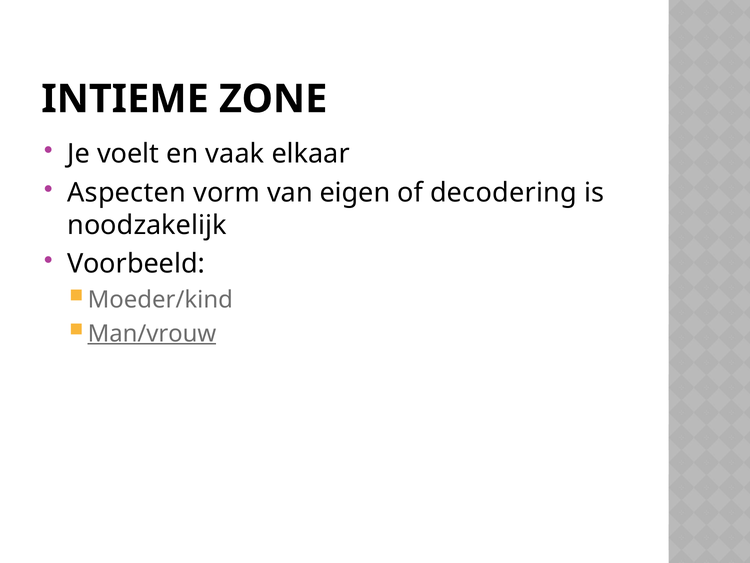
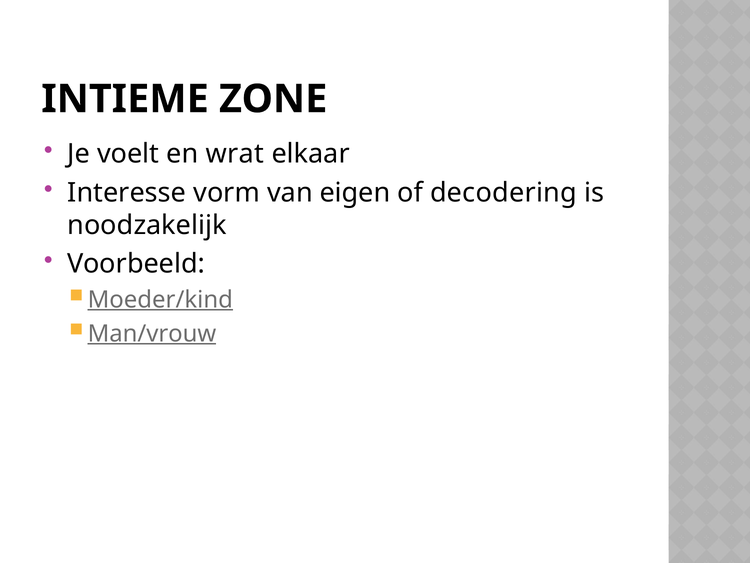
vaak: vaak -> wrat (235, 154)
Aspecten: Aspecten -> Interesse (127, 193)
Moeder/kind underline: none -> present (160, 299)
